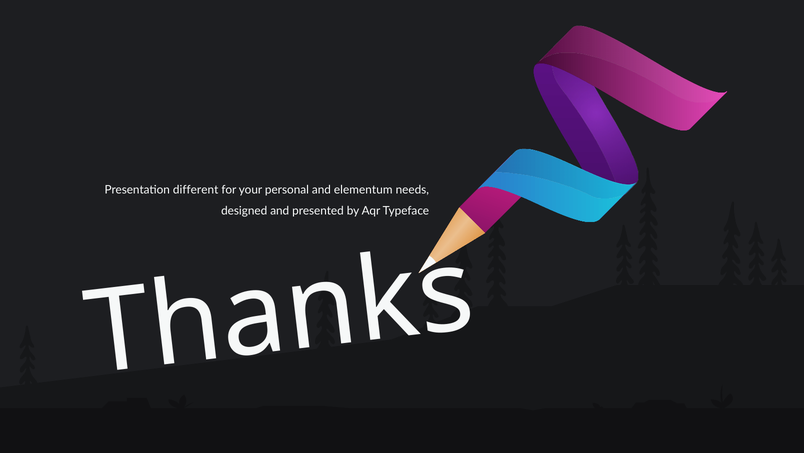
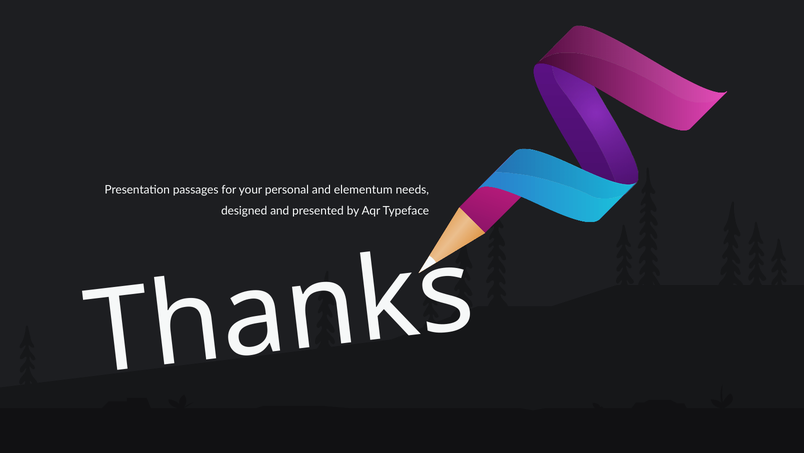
different: different -> passages (196, 189)
